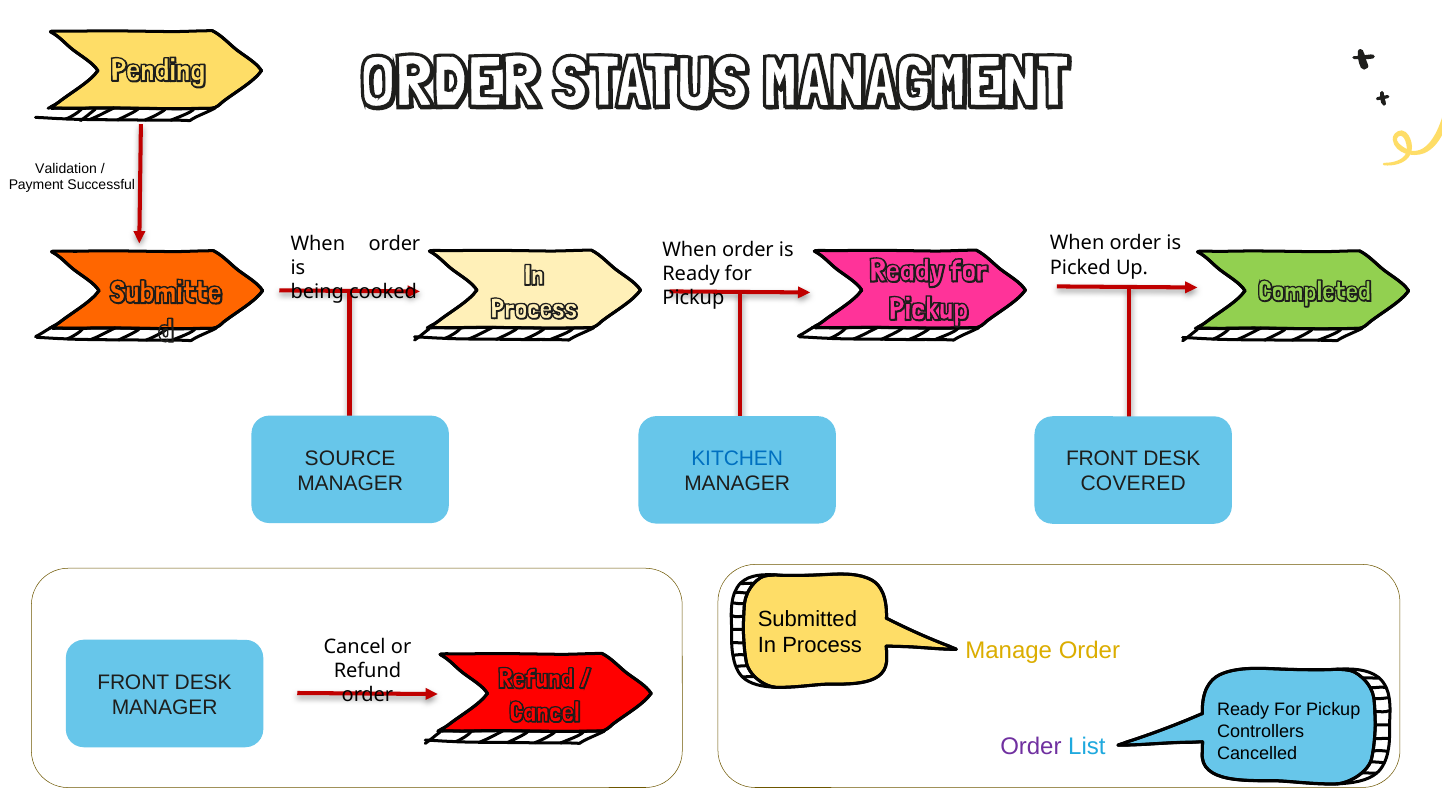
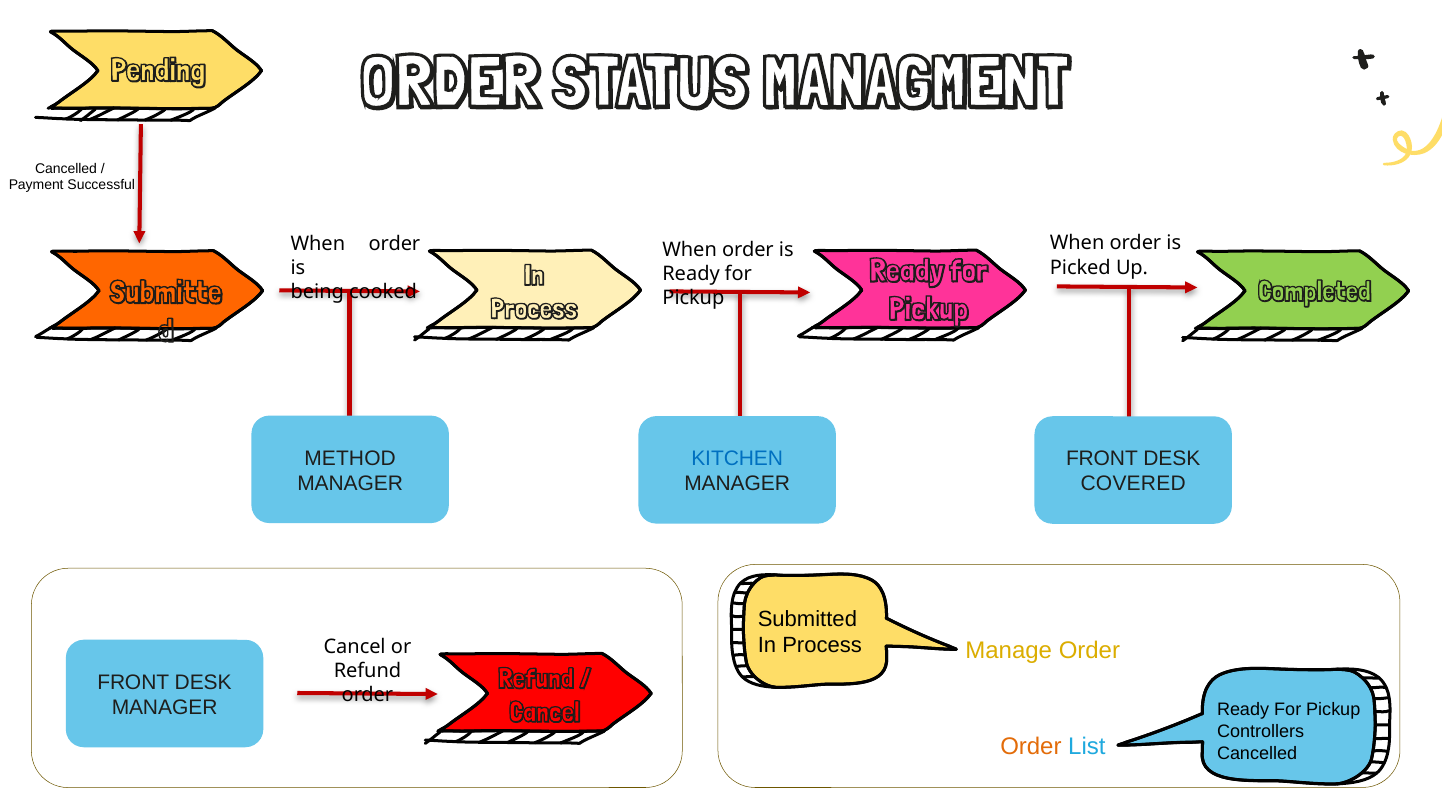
Validation: Validation -> Cancelled (66, 168)
SOURCE: SOURCE -> METHOD (350, 458)
Order colour: purple -> orange (1031, 746)
